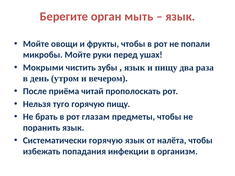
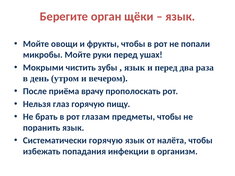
мыть: мыть -> щёки (139, 17)
и пищу: пищу -> перед (166, 68)
читай: читай -> врачу (92, 91)
туго: туго -> глаз (61, 104)
